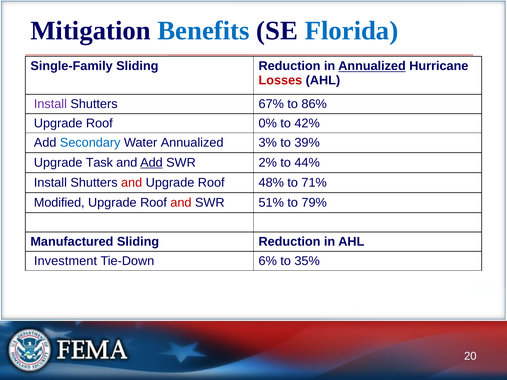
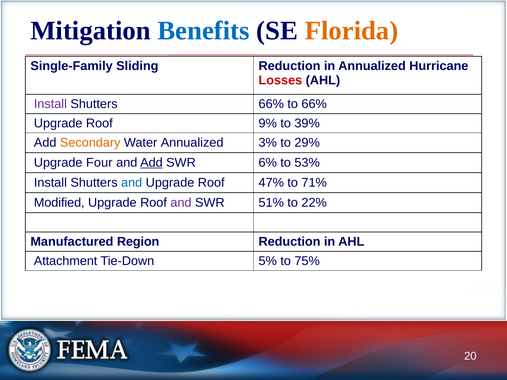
Florida colour: blue -> orange (351, 31)
Annualized underline: present -> none (372, 66)
Shutters 67%: 67% -> 66% (271, 104)
to 86%: 86% -> 66% (314, 104)
0%: 0% -> 9% (268, 123)
42%: 42% -> 39% (307, 123)
Secondary colour: blue -> orange (90, 143)
39%: 39% -> 29% (307, 143)
Task: Task -> Four (99, 163)
2%: 2% -> 6% (268, 163)
44%: 44% -> 53% (307, 163)
and colour: red -> blue (132, 183)
48%: 48% -> 47% (271, 183)
and colour: red -> purple (181, 203)
79%: 79% -> 22% (314, 203)
Manufactured Sliding: Sliding -> Region (138, 242)
Investment: Investment -> Attachment (66, 261)
6%: 6% -> 5% (268, 261)
35%: 35% -> 75% (307, 261)
